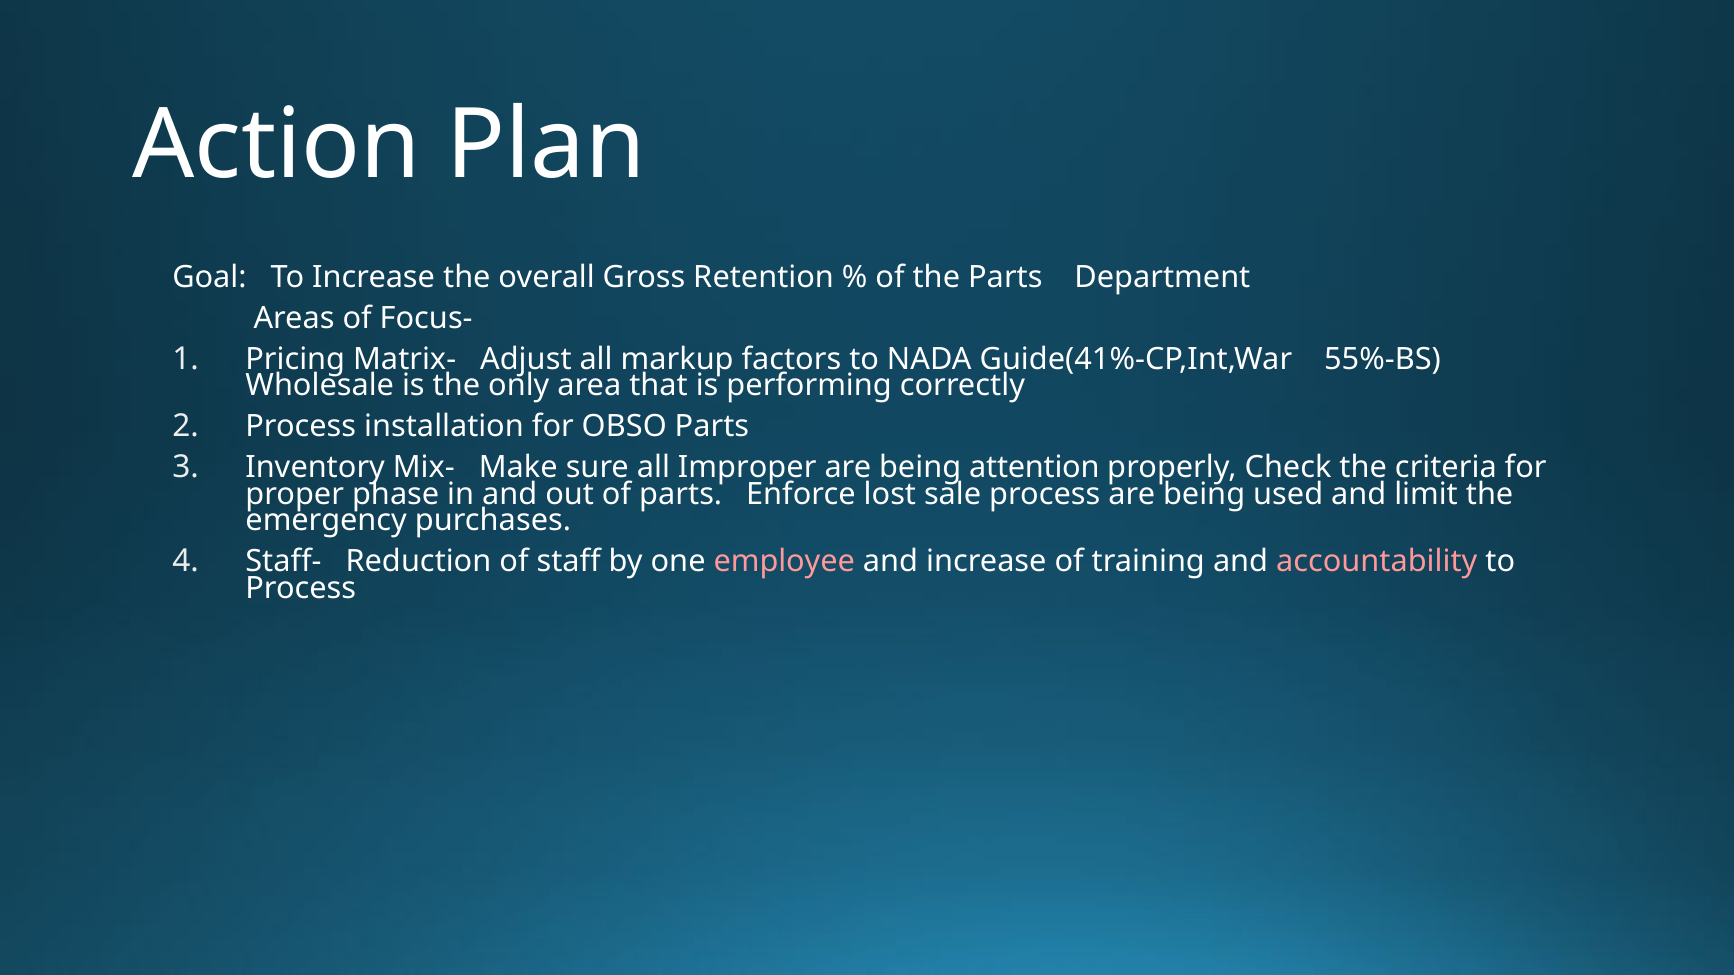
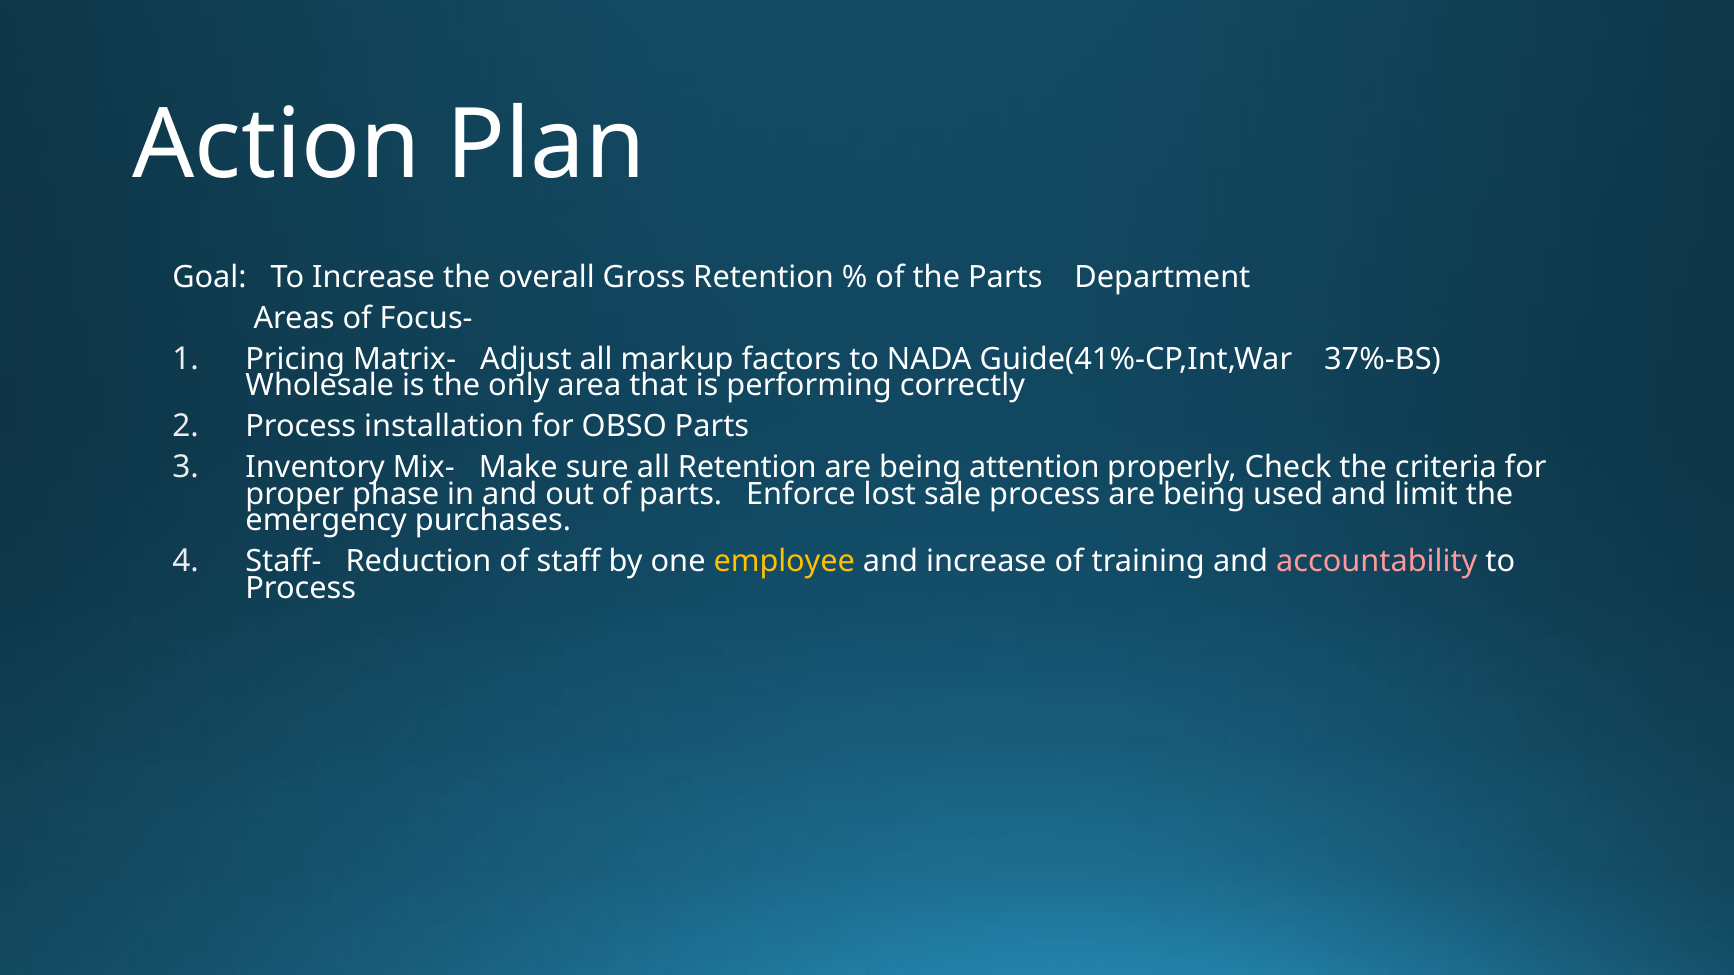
55%-BS: 55%-BS -> 37%-BS (1383, 359)
all Improper: Improper -> Retention (747, 468)
employee colour: pink -> yellow (784, 562)
